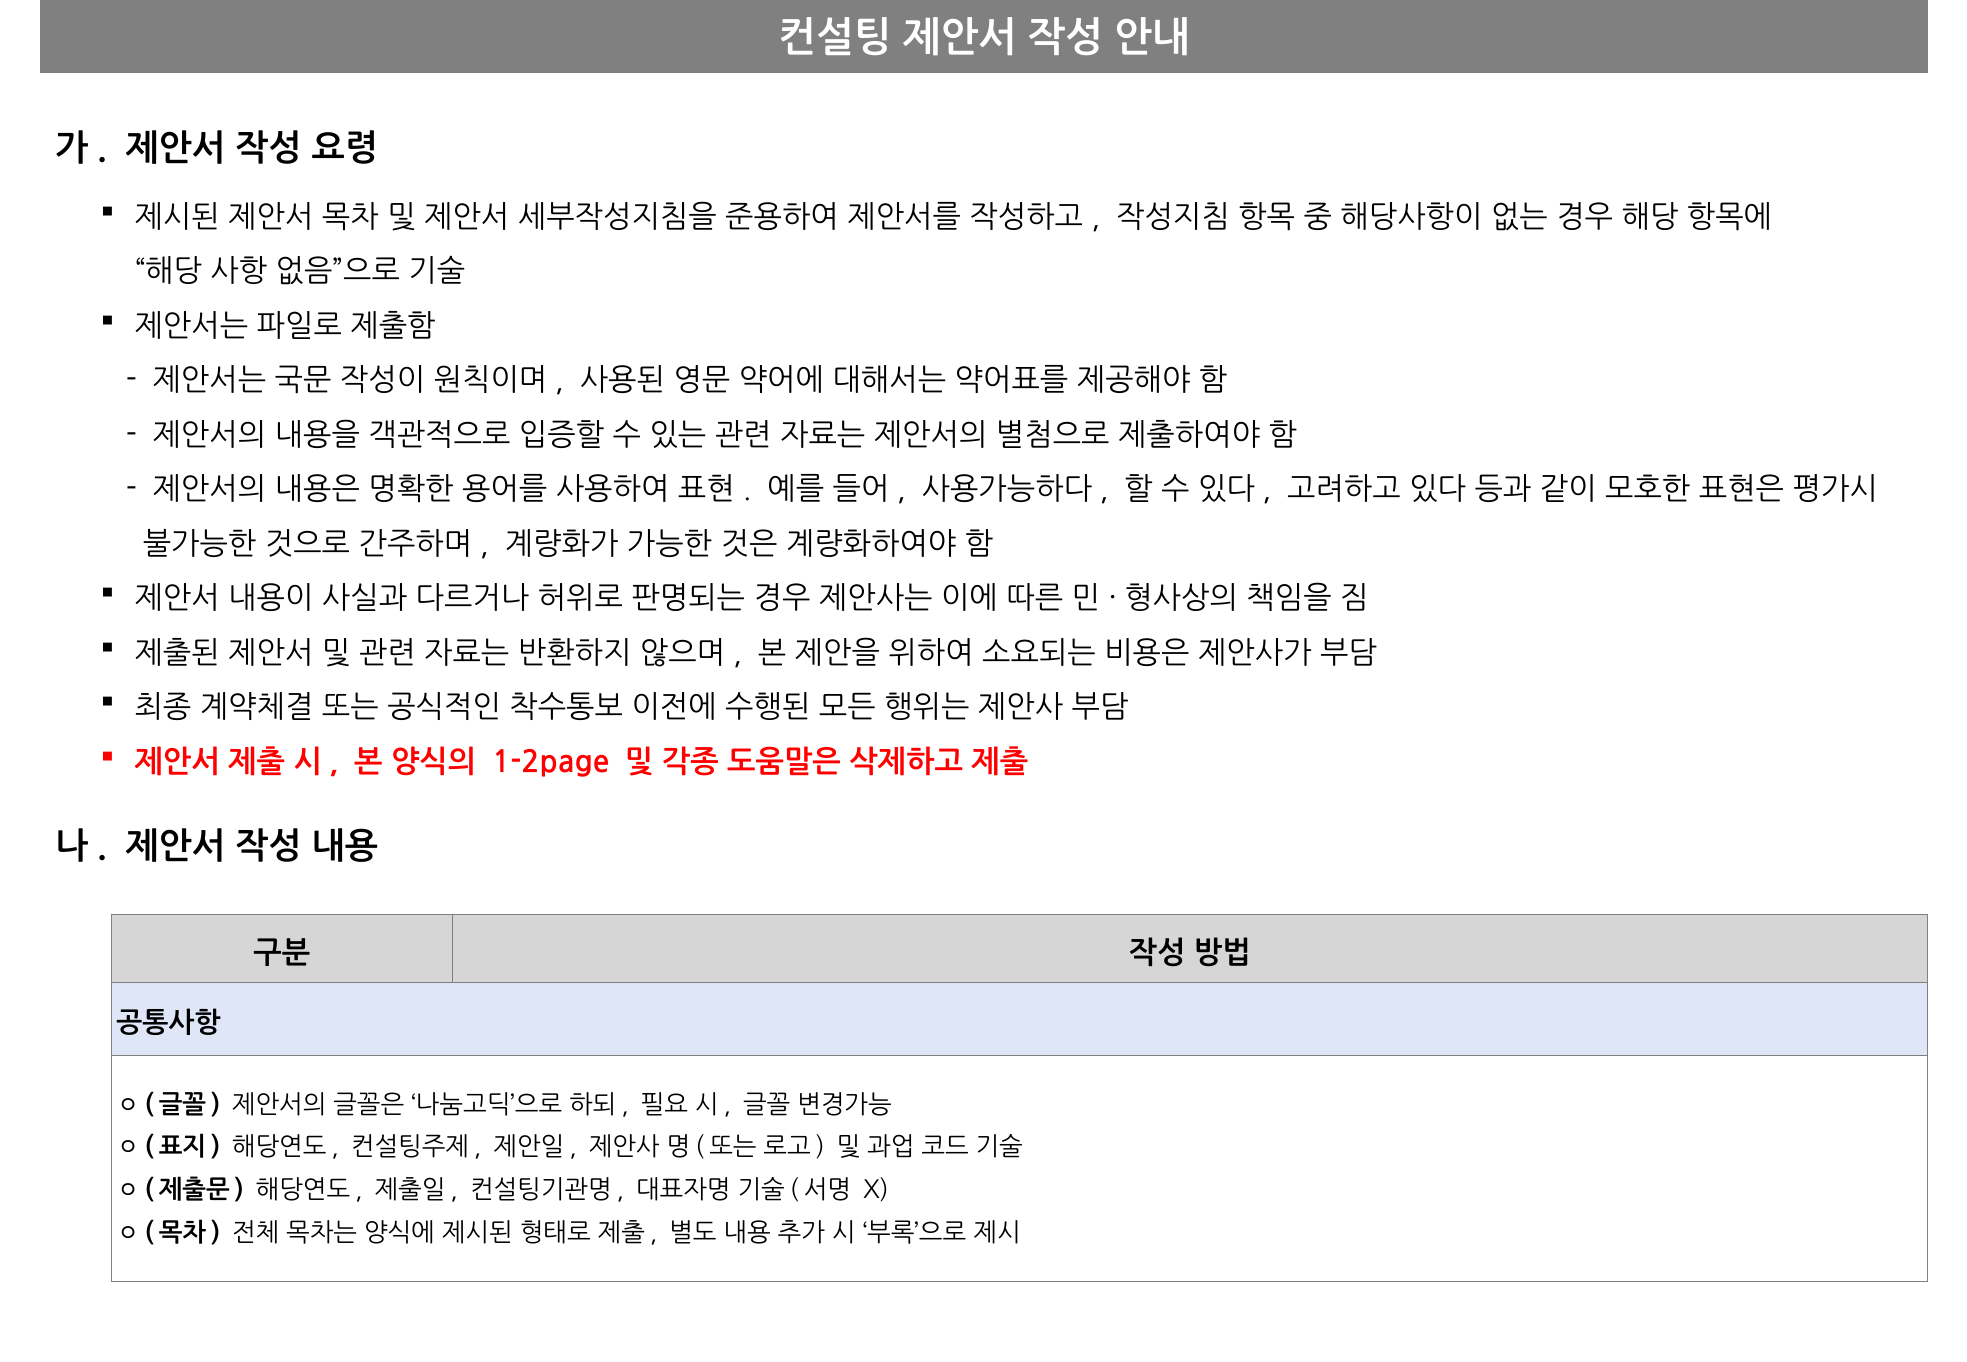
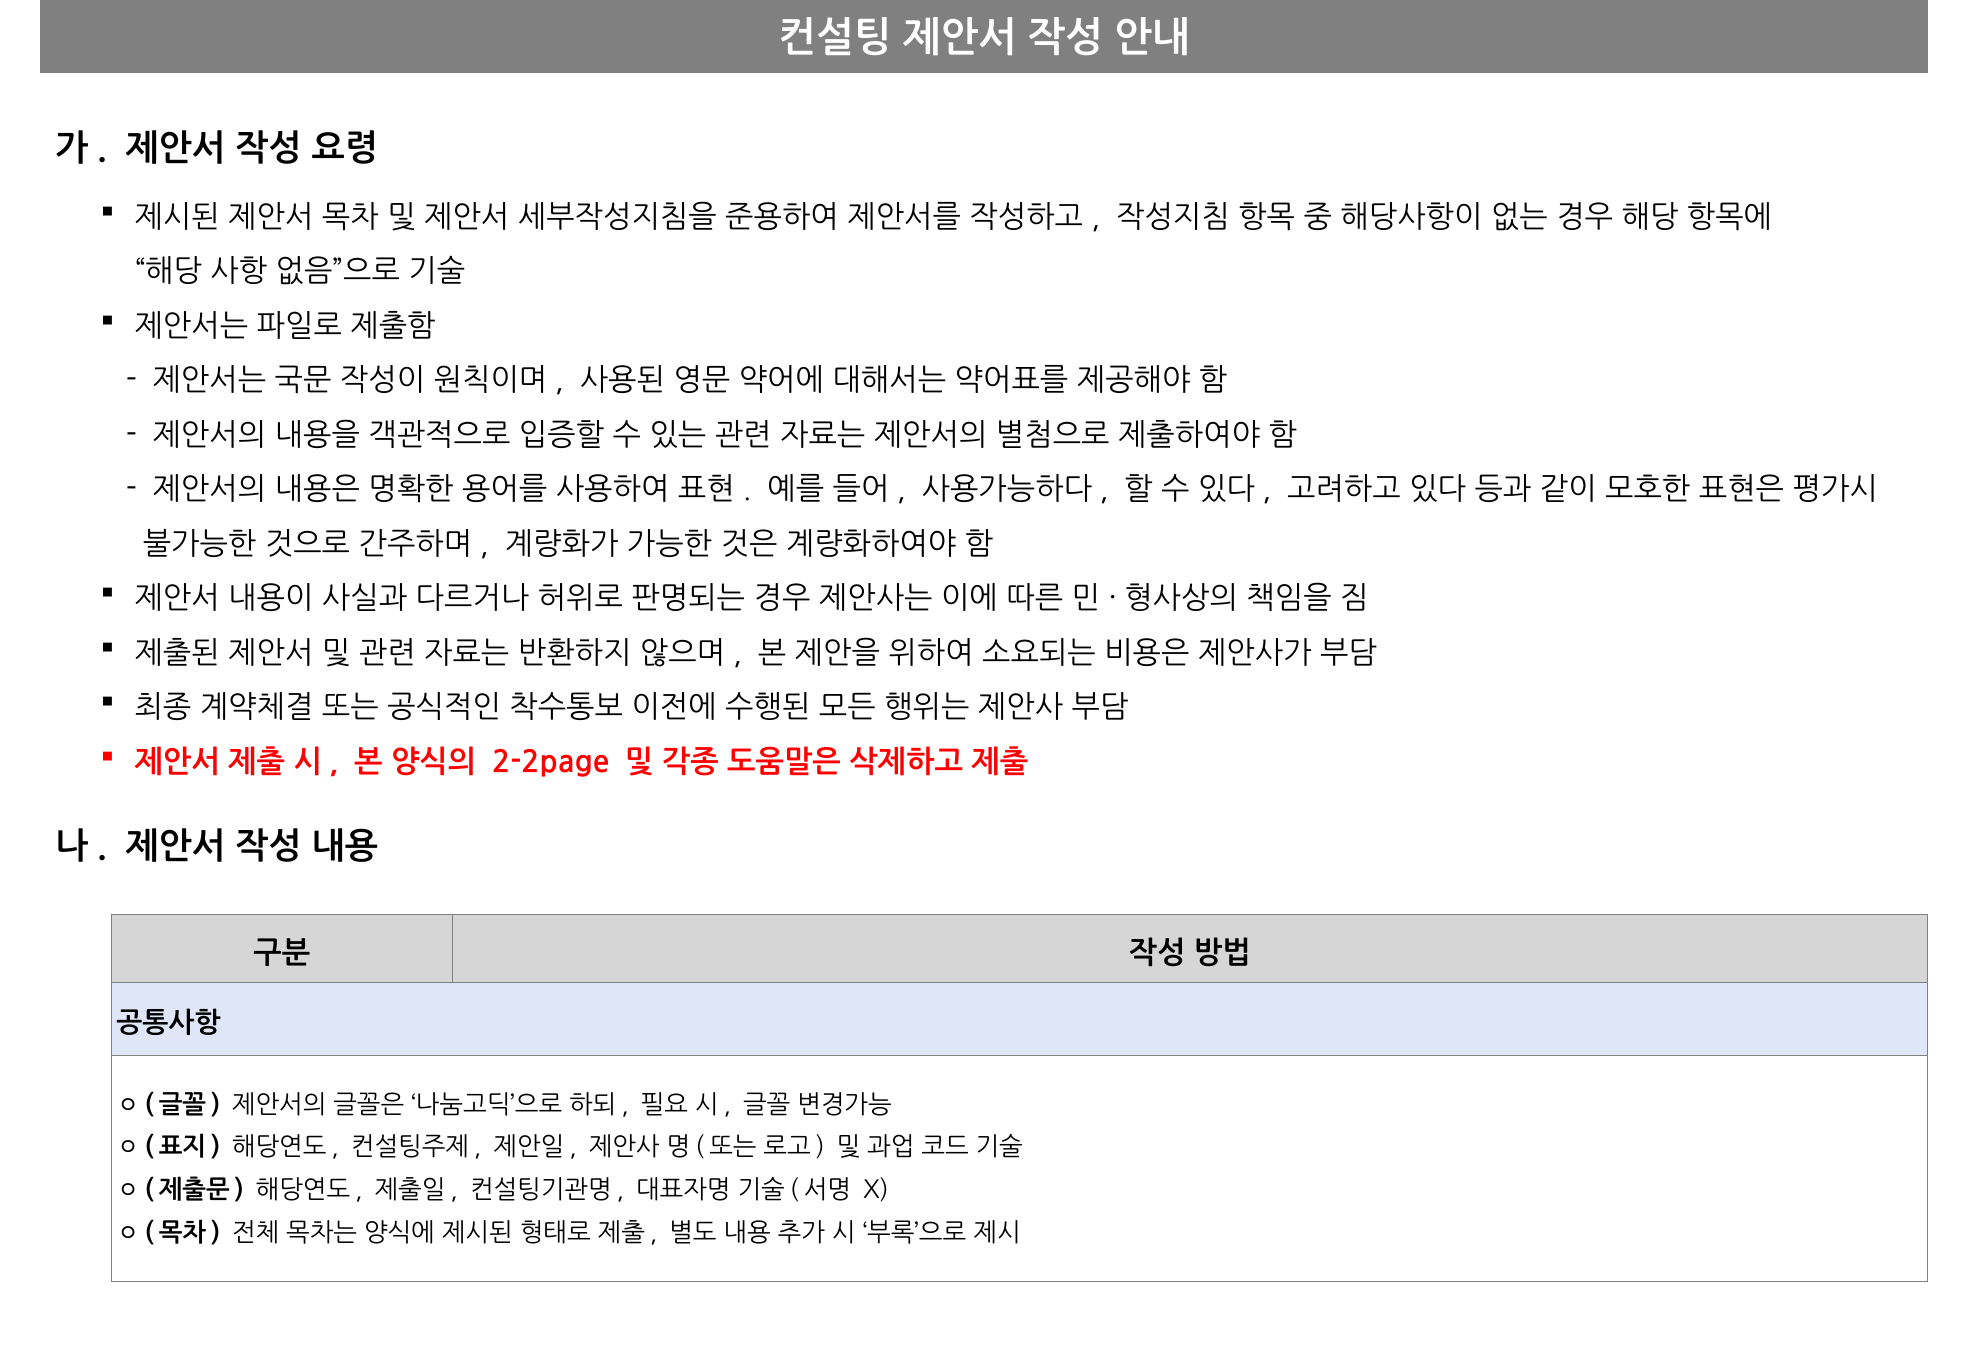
1-2page: 1-2page -> 2-2page (551, 762)
